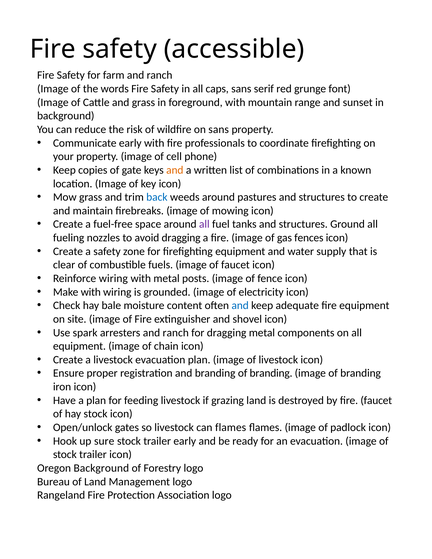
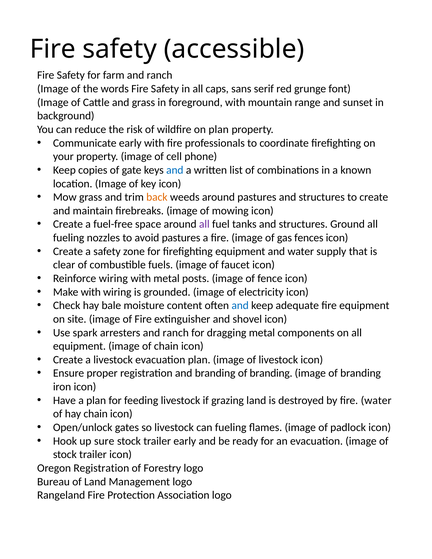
on sans: sans -> plan (219, 129)
and colour: orange -> blue (175, 170)
back colour: blue -> orange (157, 197)
avoid dragging: dragging -> pastures (181, 238)
fire faucet: faucet -> water (376, 400)
hay stock: stock -> chain (96, 414)
can flames: flames -> fueling (231, 427)
Oregon Background: Background -> Registration (101, 468)
